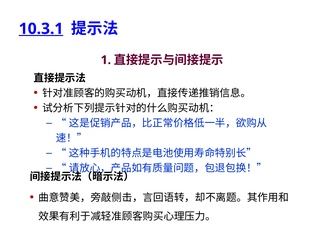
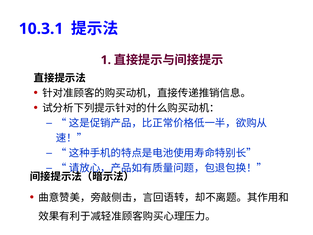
10.3.1 underline: present -> none (41, 29)
